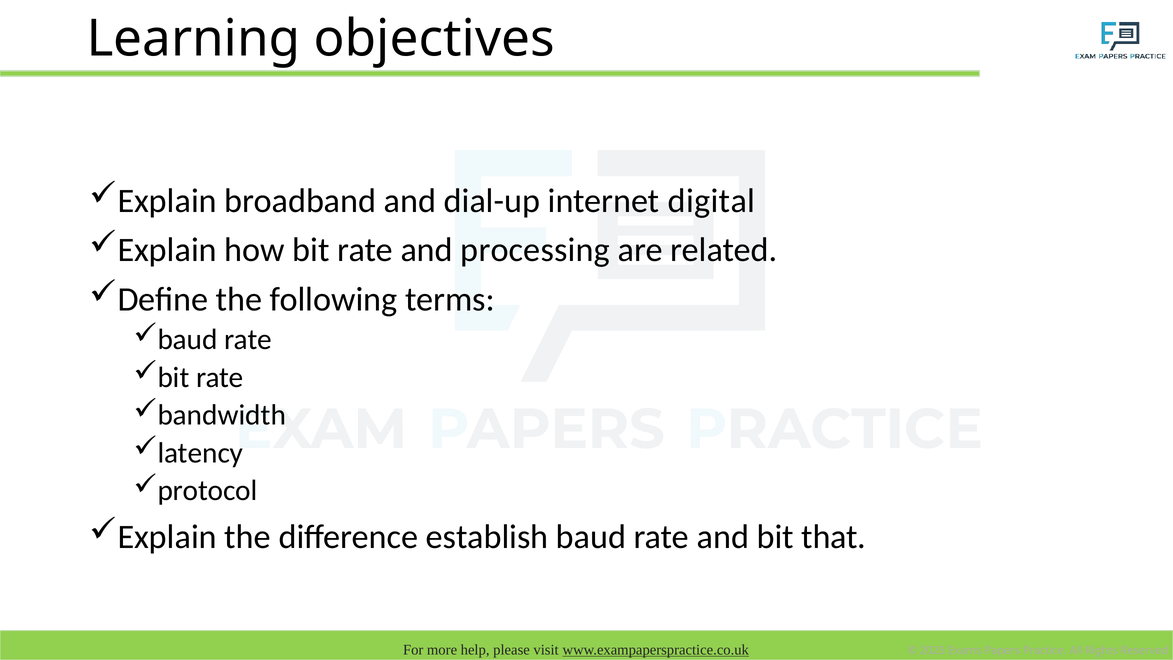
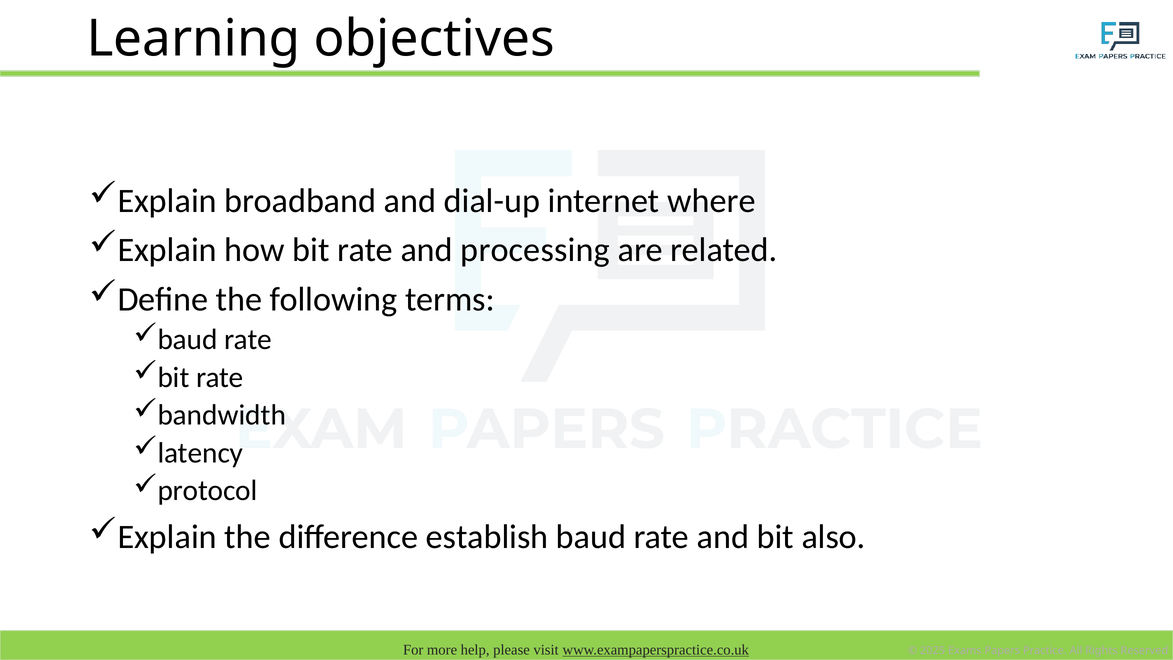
digital: digital -> where (712, 201)
that: that -> also (834, 537)
